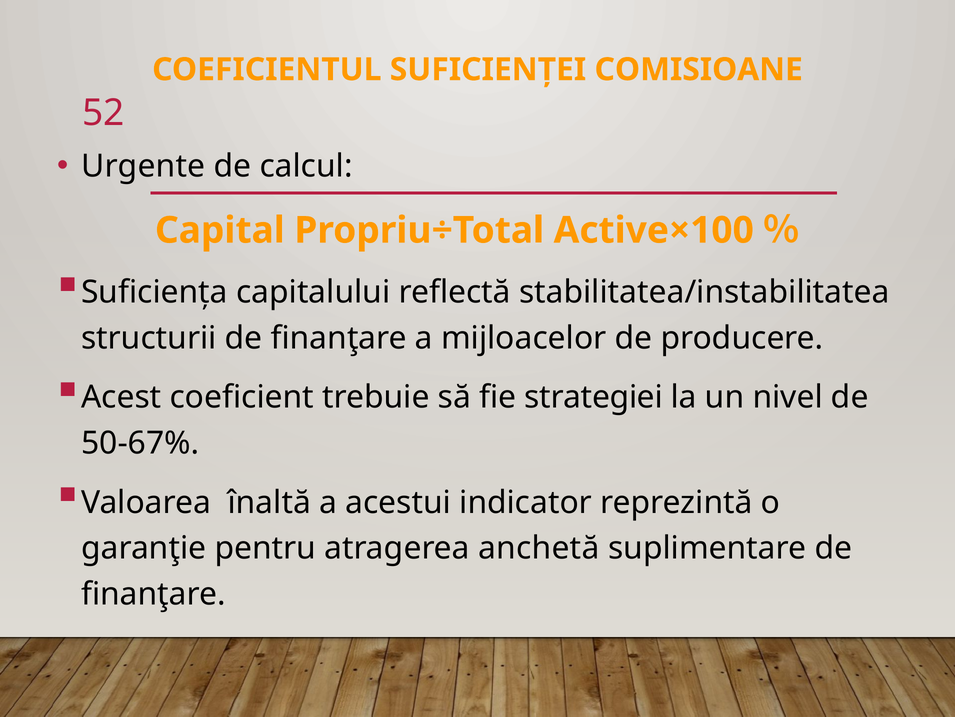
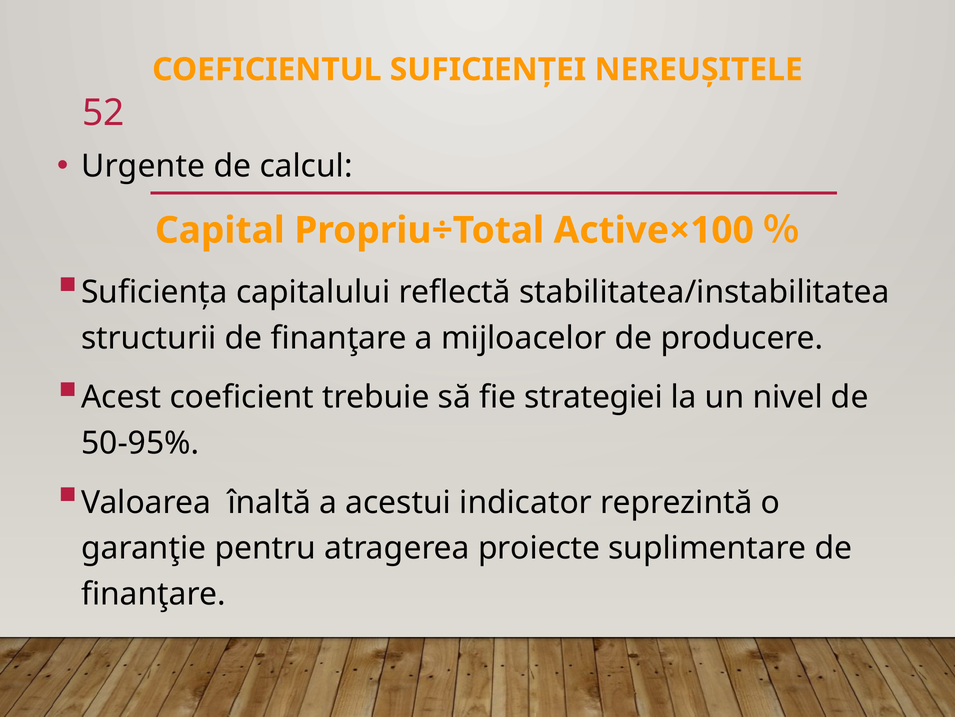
COMISIOANE: COMISIOANE -> NEREUȘITELE (699, 70)
50-67%: 50-67% -> 50-95% (140, 443)
anchetă: anchetă -> proiecte (539, 548)
